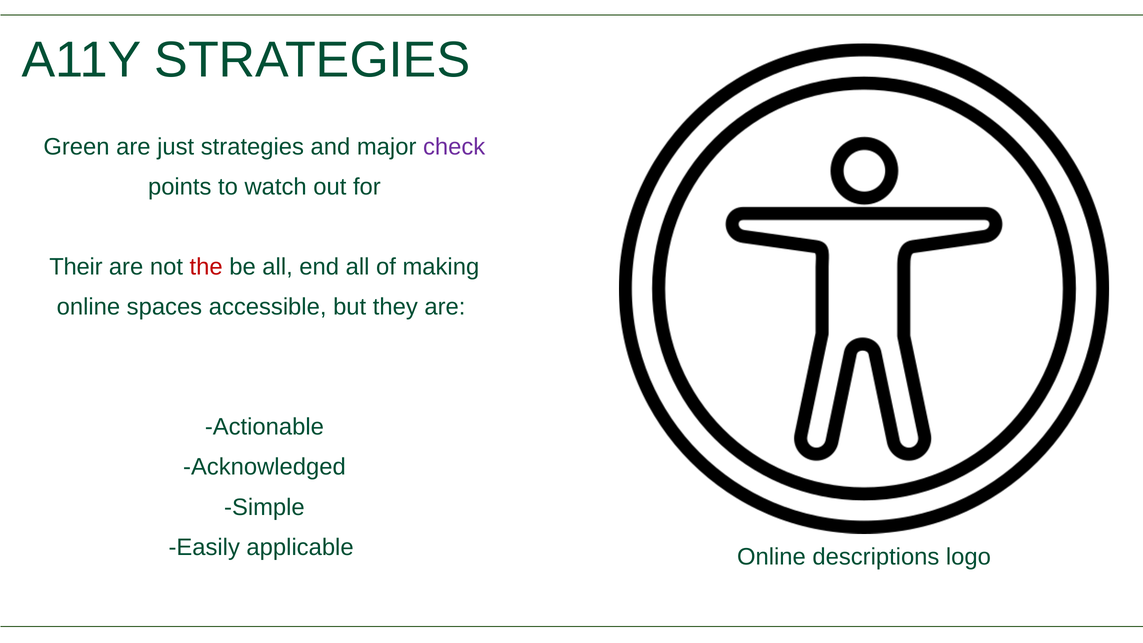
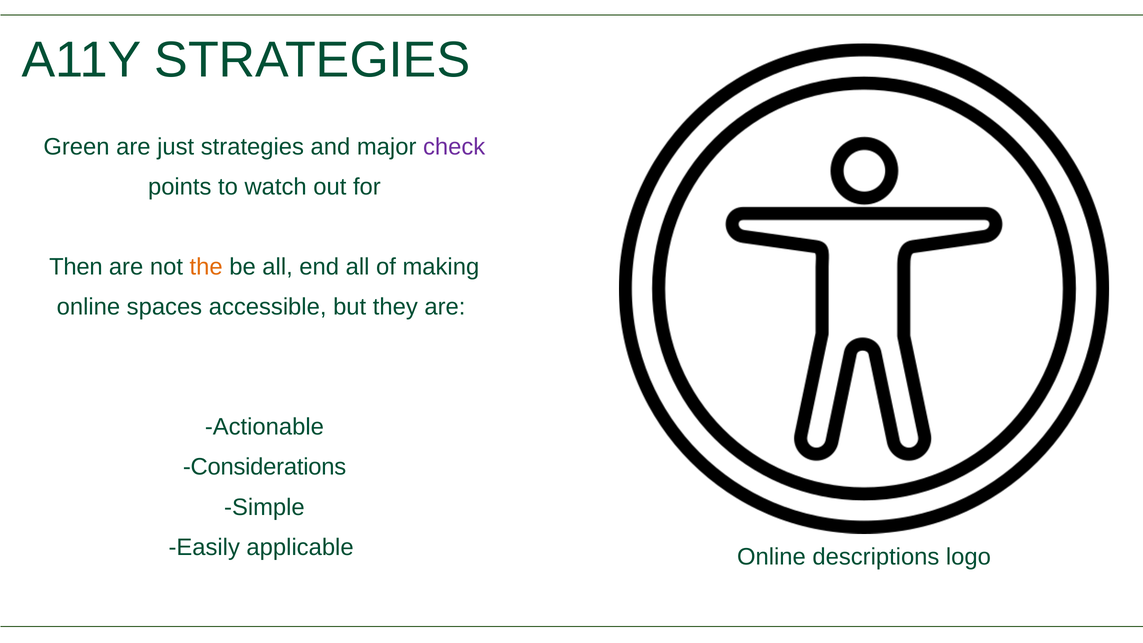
Their: Their -> Then (76, 267)
the colour: red -> orange (206, 267)
Acknowledged: Acknowledged -> Considerations (265, 467)
